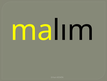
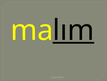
lım underline: none -> present (73, 30)
